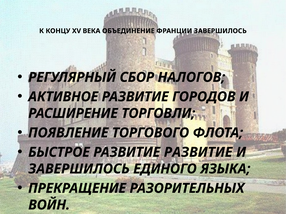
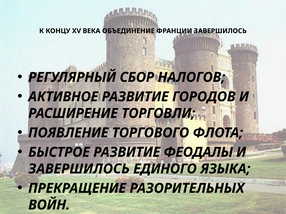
РАЗВИТИЕ РАЗВИТИЕ: РАЗВИТИЕ -> ФЕОДАЛЫ (198, 153)
